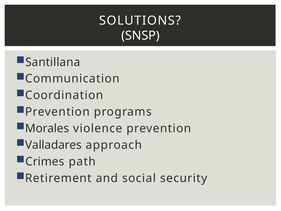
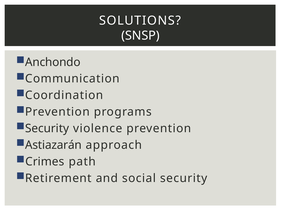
Santillana: Santillana -> Anchondo (53, 62)
Morales: Morales -> Security (47, 128)
Valladares: Valladares -> Astiazarán (53, 145)
